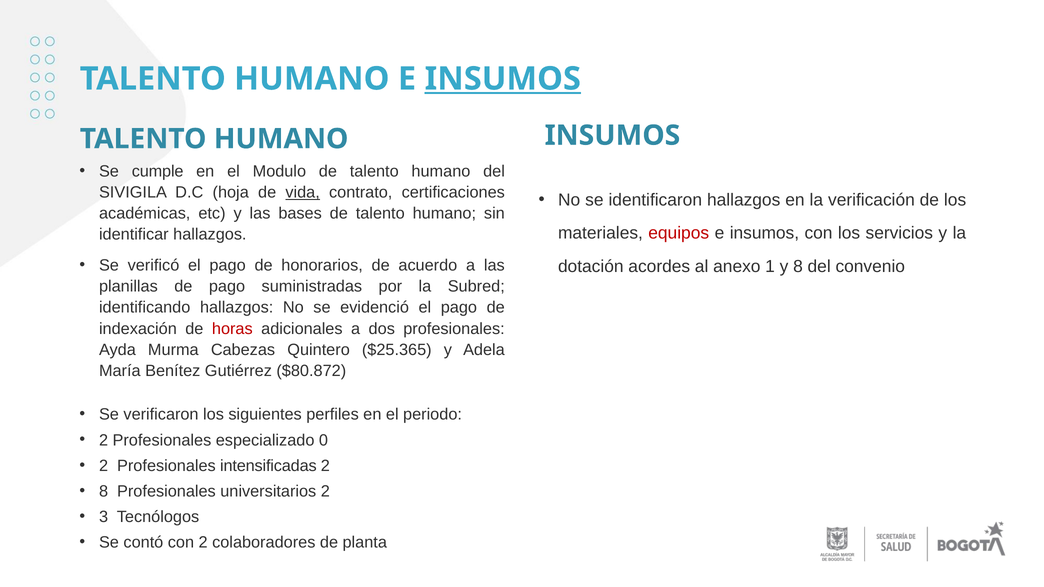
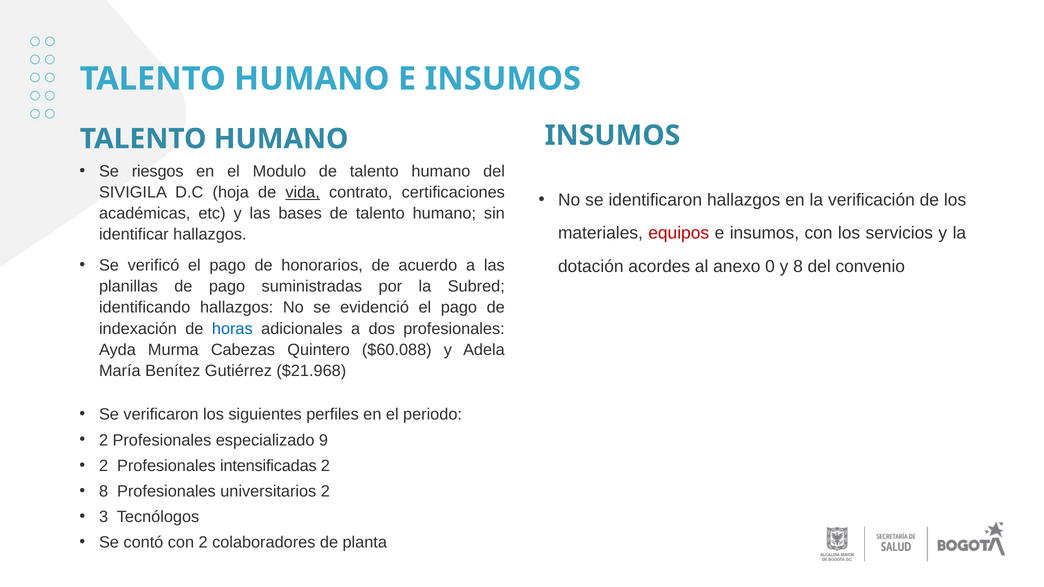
INSUMOS underline: present -> none (503, 79)
cumple: cumple -> riesgos (158, 171)
1: 1 -> 0 (770, 267)
horas colour: red -> blue (232, 329)
$25.365: $25.365 -> $60.088 (397, 350)
$80.872: $80.872 -> $21.968 (311, 371)
0: 0 -> 9 (324, 440)
